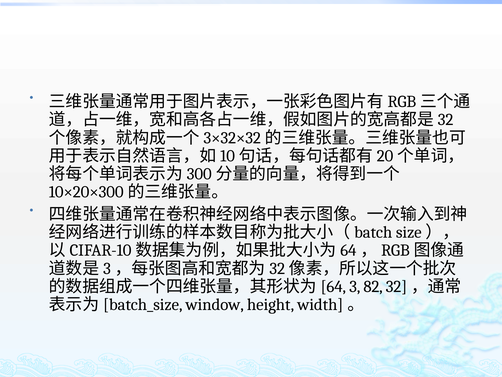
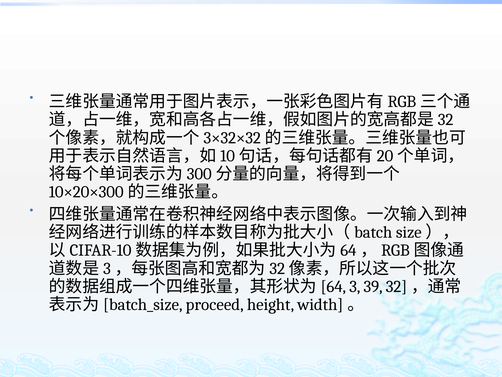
82: 82 -> 39 (373, 286)
window: window -> proceed (215, 304)
